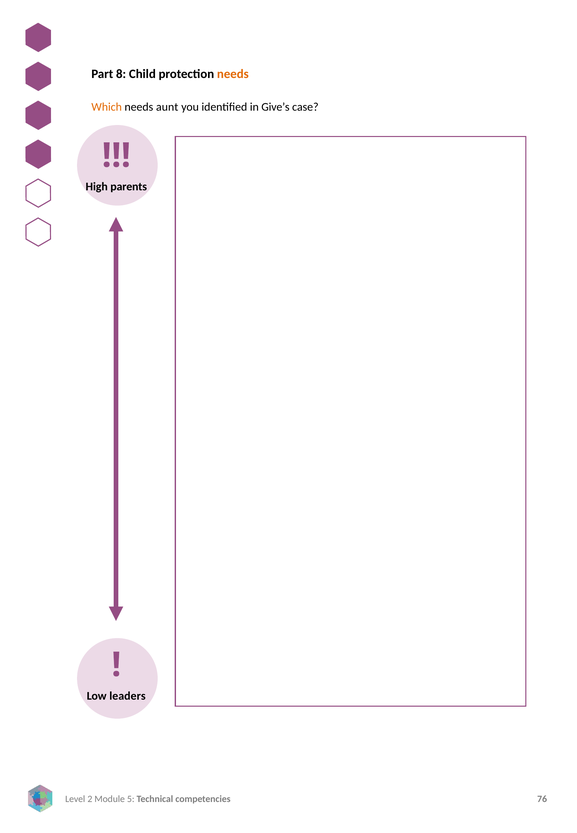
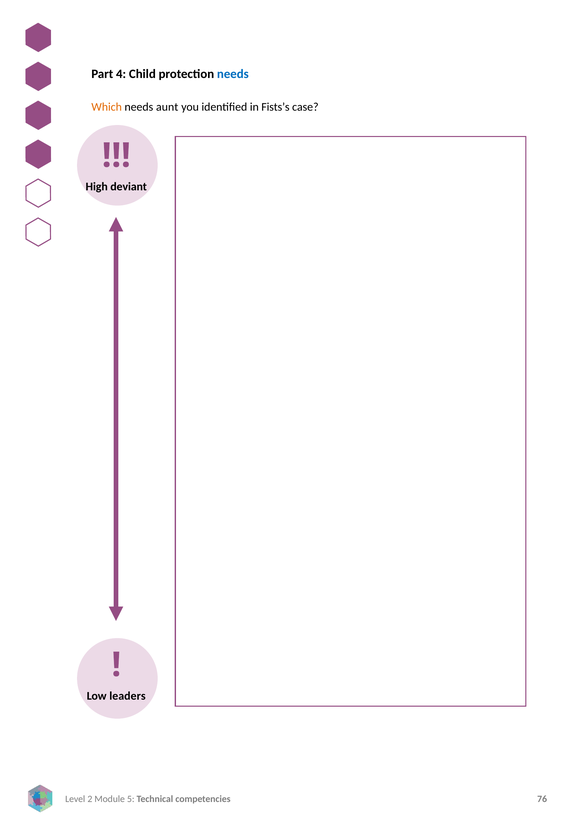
8: 8 -> 4 (121, 74)
needs colour: orange -> blue (233, 74)
Give’s: Give’s -> Fists’s (275, 107)
parents: parents -> deviant (129, 187)
